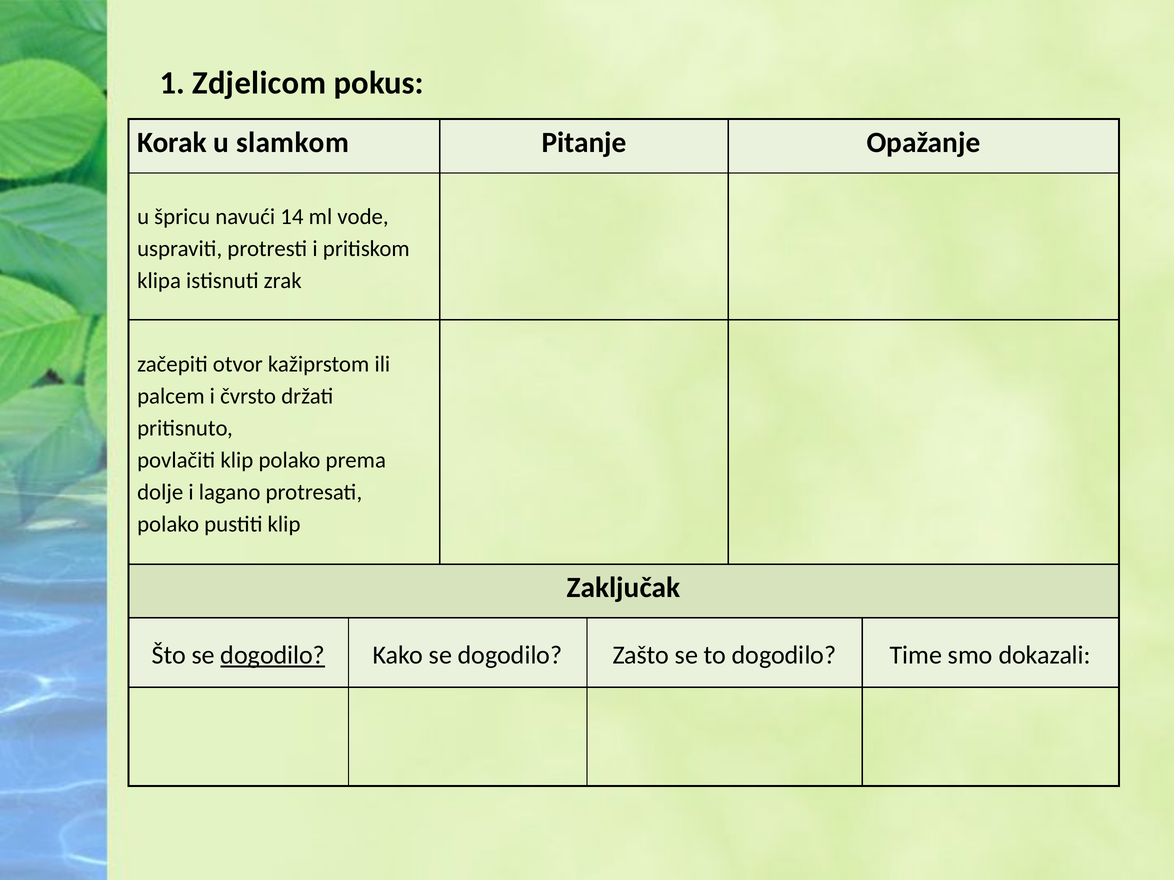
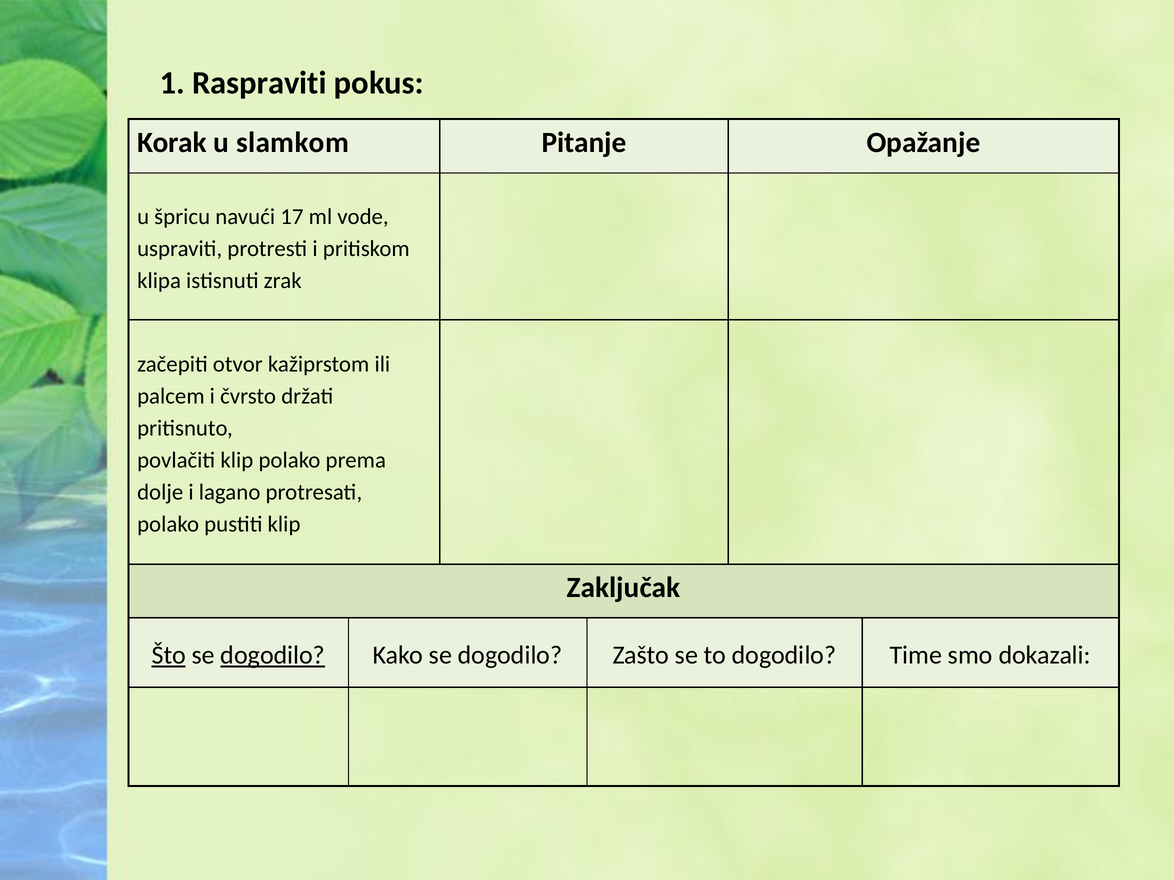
Zdjelicom: Zdjelicom -> Raspraviti (259, 83)
14: 14 -> 17 (292, 217)
Što underline: none -> present (169, 656)
